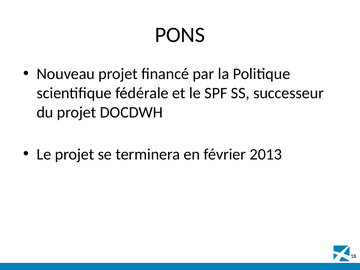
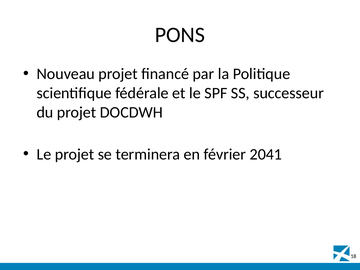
2013: 2013 -> 2041 (266, 154)
